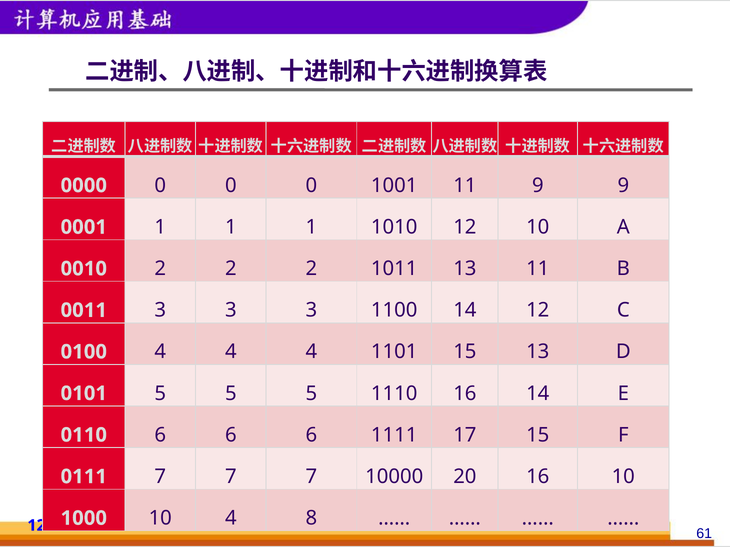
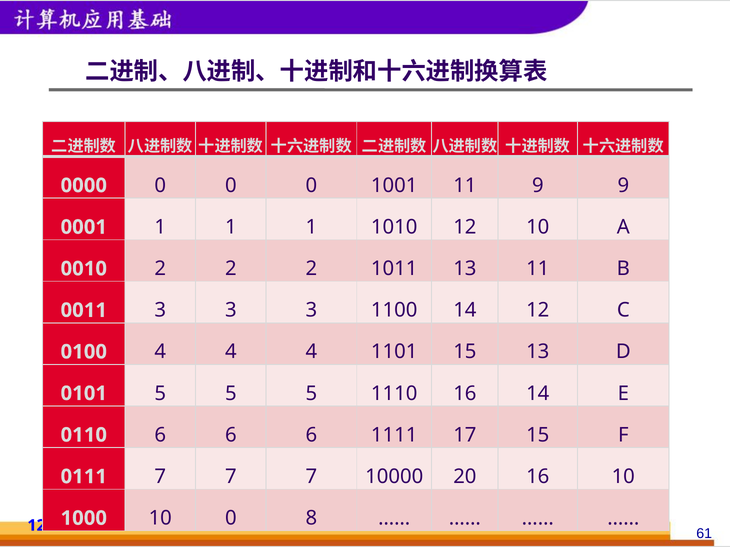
10 4: 4 -> 0 (231, 519)
